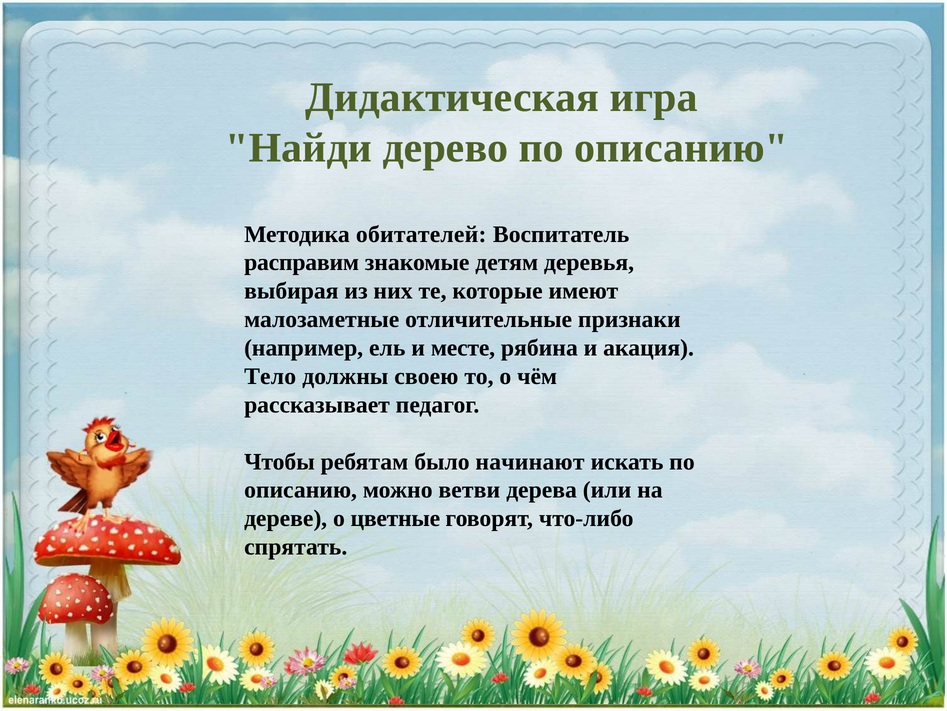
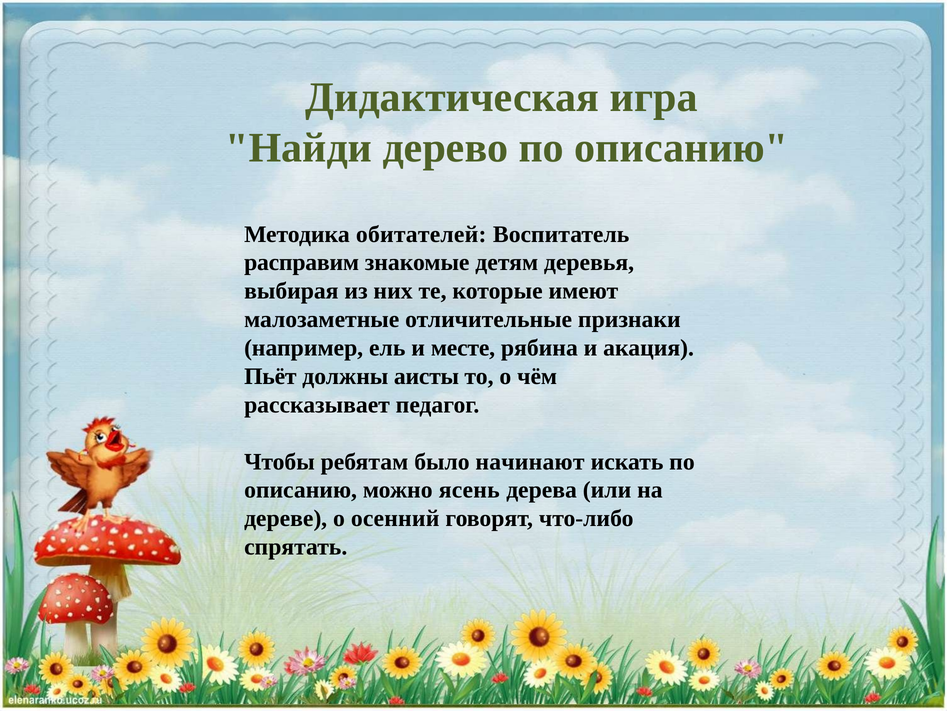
Тело: Тело -> Пьёт (270, 376)
своею: своею -> аисты (427, 376)
ветви: ветви -> ясень (469, 490)
цветные: цветные -> осенний (395, 518)
